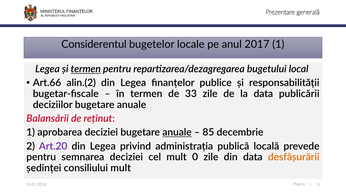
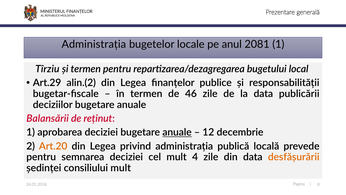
Considerentul: Considerentul -> Administrația (94, 44)
2017: 2017 -> 2081 (257, 44)
Legea: Legea -> Tîrziu (47, 69)
termen underline: present -> none (86, 69)
Art.66: Art.66 -> Art.29 (47, 83)
33: 33 -> 46 (191, 94)
85: 85 -> 12 (208, 132)
Art.20 colour: purple -> orange (53, 146)
0: 0 -> 4 (195, 157)
